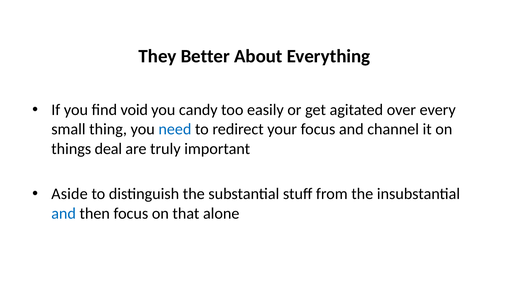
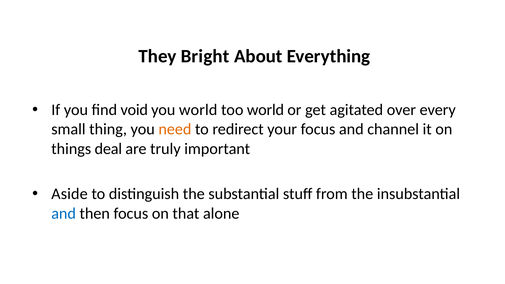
Better: Better -> Bright (205, 56)
you candy: candy -> world (198, 110)
too easily: easily -> world (265, 110)
need colour: blue -> orange (175, 129)
